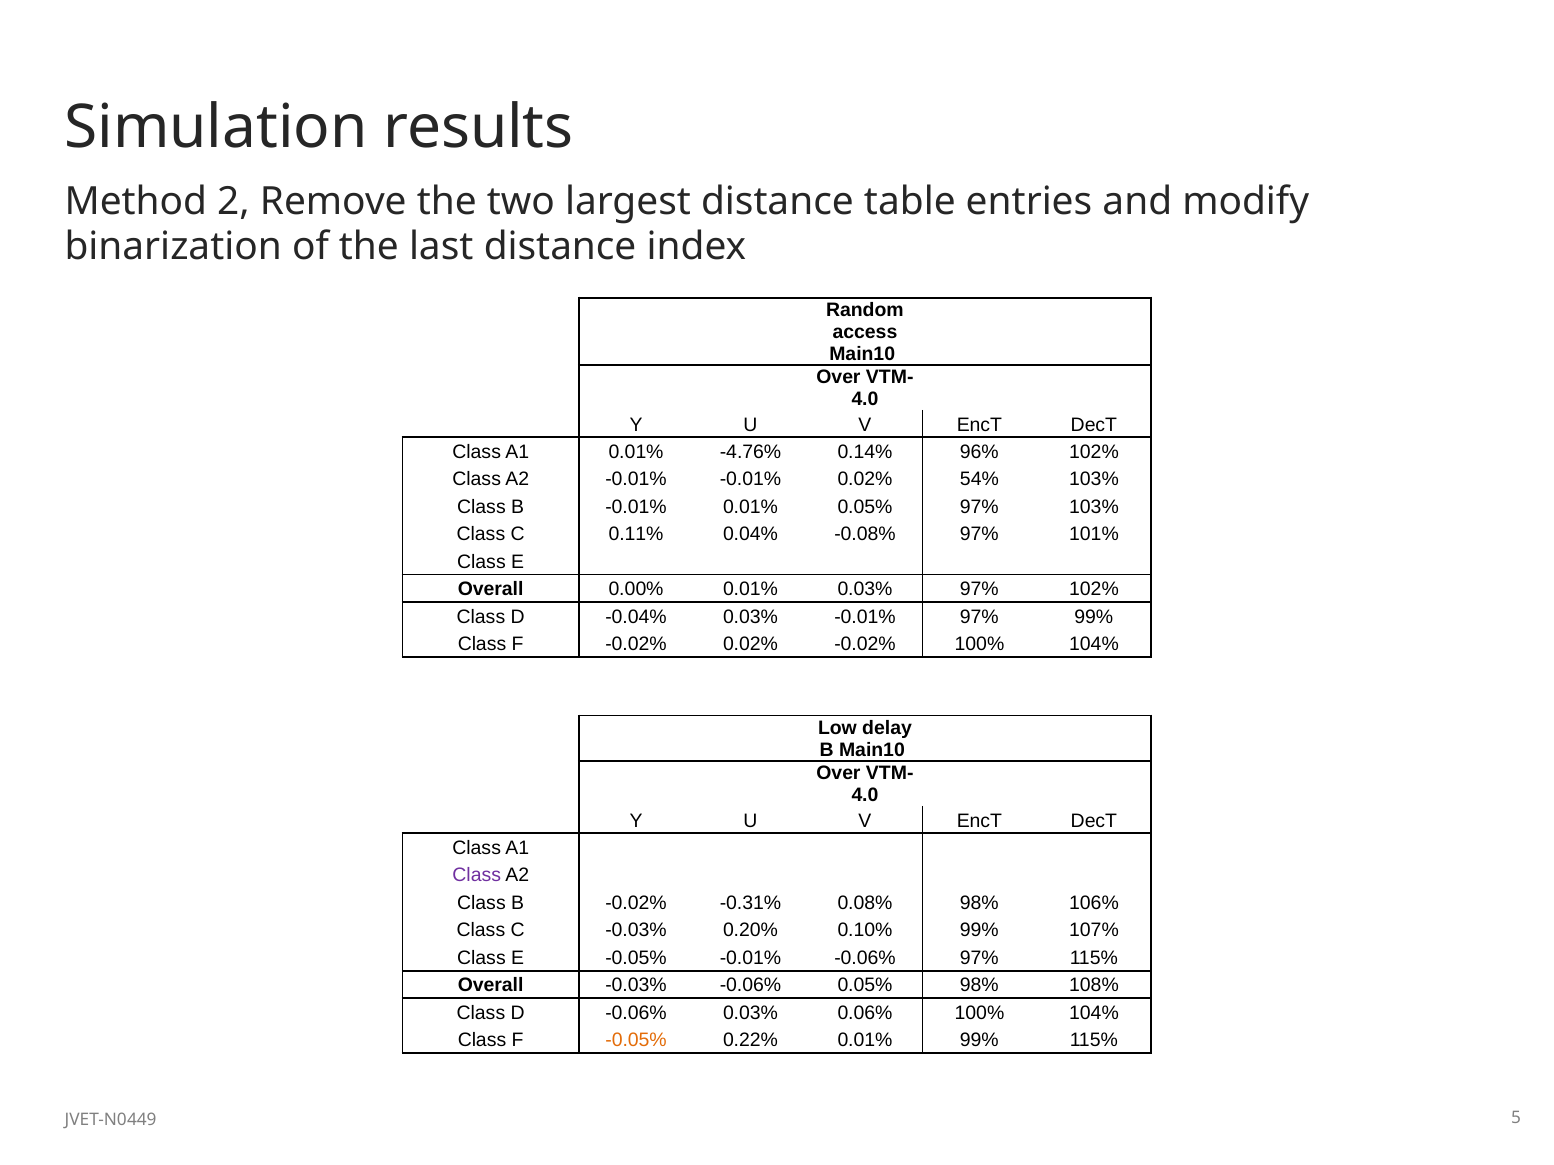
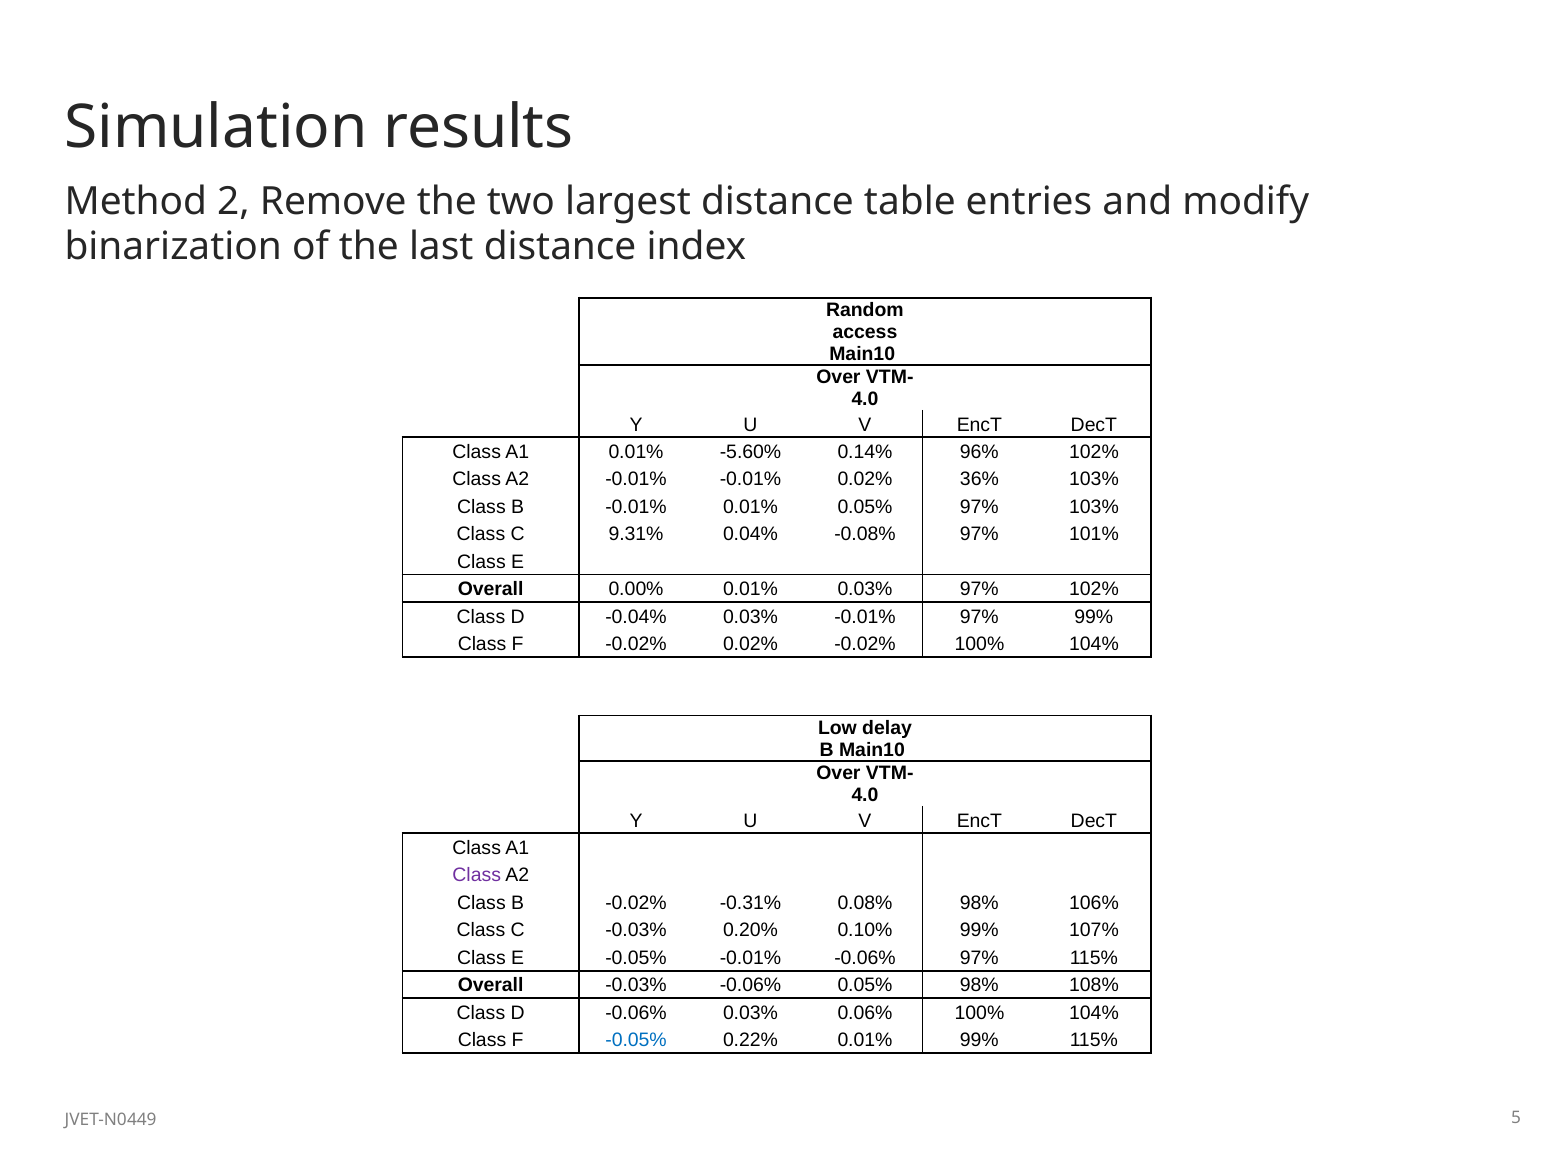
-4.76%: -4.76% -> -5.60% (750, 452)
54%: 54% -> 36% (979, 480)
0.11%: 0.11% -> 9.31% (636, 535)
-0.05% colour: orange -> blue (636, 1041)
